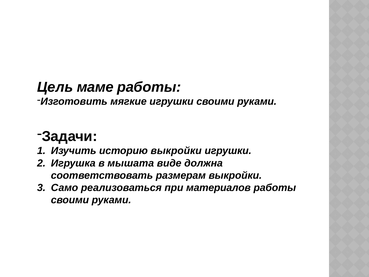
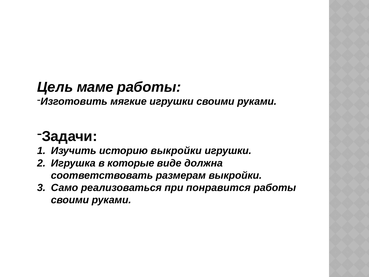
мышата: мышата -> которые (131, 163)
материалов: материалов -> понравится (218, 188)
